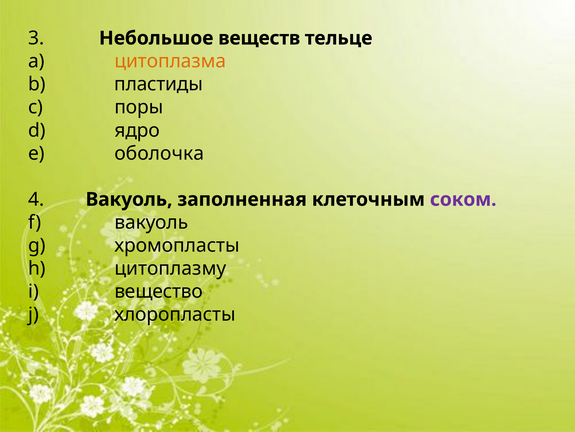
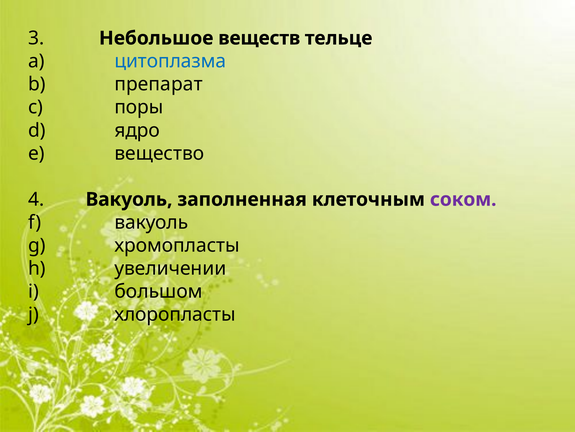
цитоплазма colour: orange -> blue (170, 61)
пластиды: пластиды -> препарат (158, 84)
оболочка: оболочка -> вещество (159, 153)
цитоплазму: цитоплазму -> увеличении (170, 268)
вещество: вещество -> большом (158, 291)
